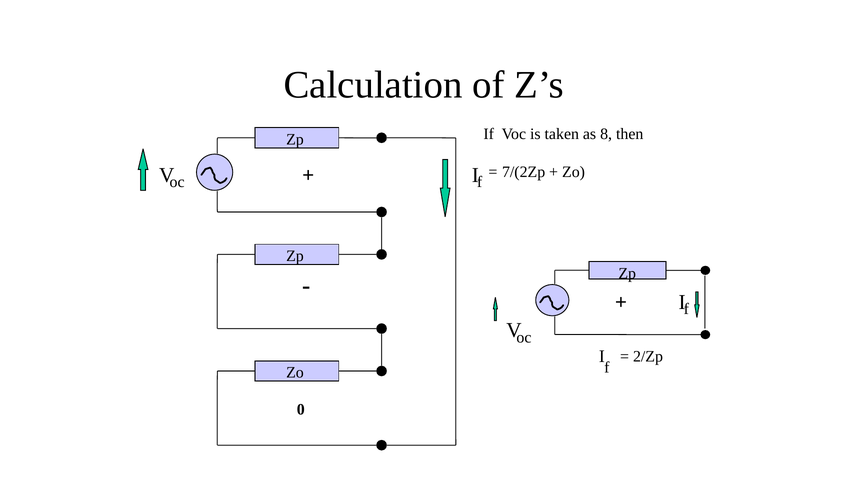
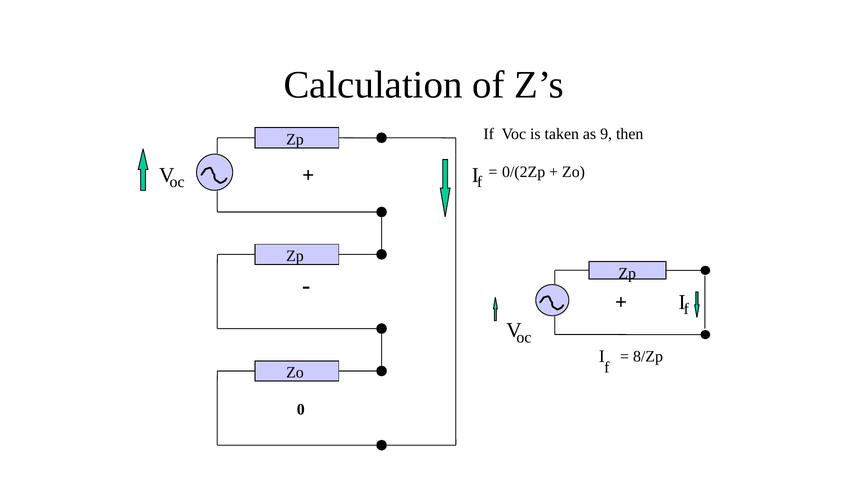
8: 8 -> 9 (606, 134)
7/(2Zp: 7/(2Zp -> 0/(2Zp (524, 172)
2/Zp: 2/Zp -> 8/Zp (648, 357)
